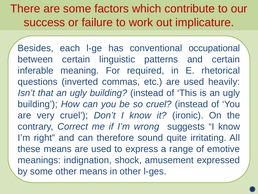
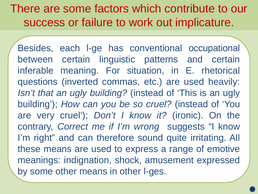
required: required -> situation (146, 70)
